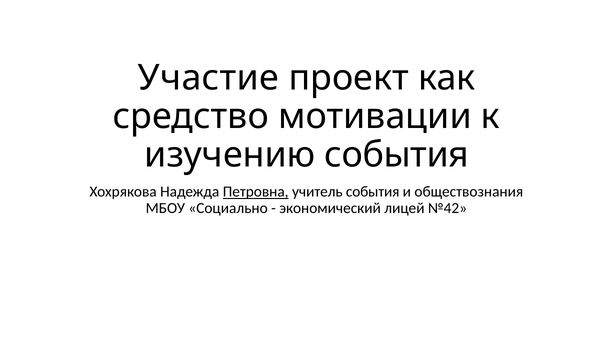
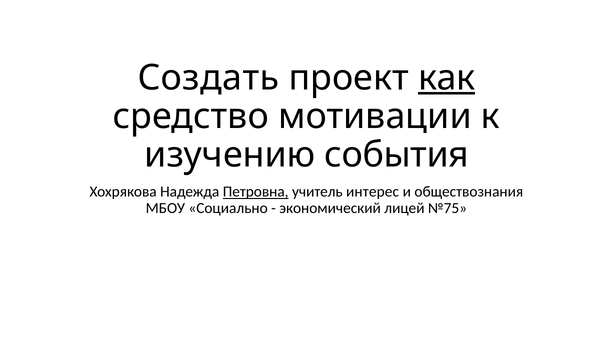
Участие: Участие -> Создать (208, 78)
как underline: none -> present (447, 78)
учитель события: события -> интерес (373, 192)
№42: №42 -> №75 (448, 208)
